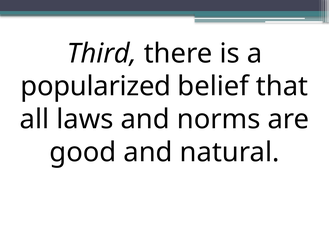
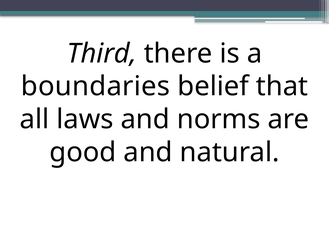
popularized: popularized -> boundaries (95, 86)
